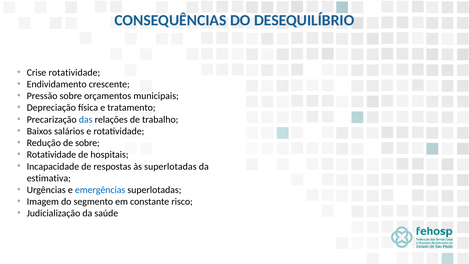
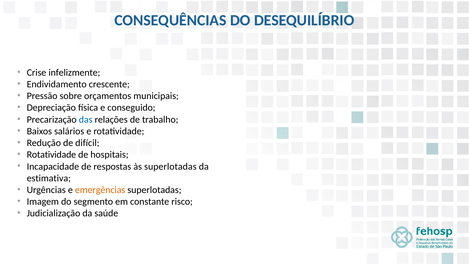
Crise rotatividade: rotatividade -> infelizmente (74, 72)
tratamento: tratamento -> conseguido (131, 108)
de sobre: sobre -> difícil (87, 143)
emergências colour: blue -> orange (100, 190)
